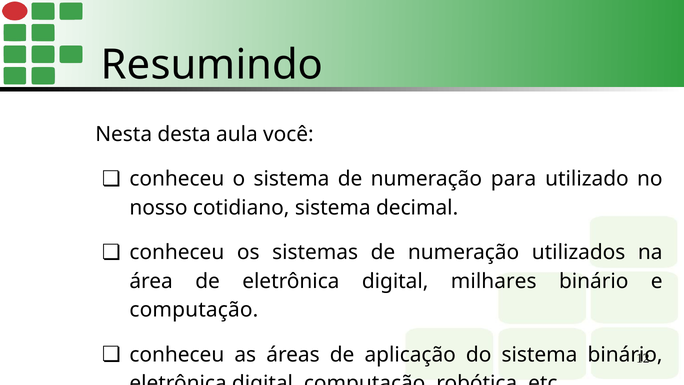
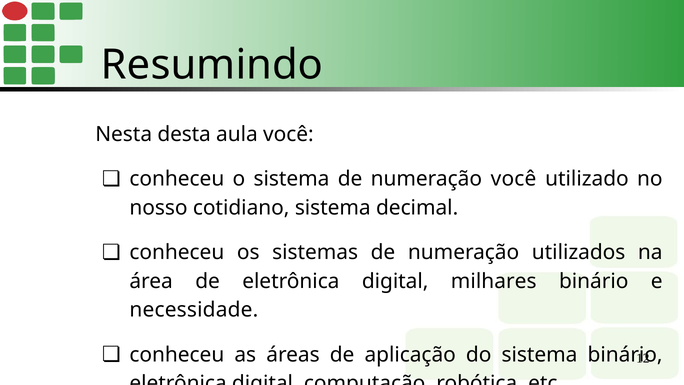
numeração para: para -> você (514, 179)
computação: computação -> necessidade (194, 310)
